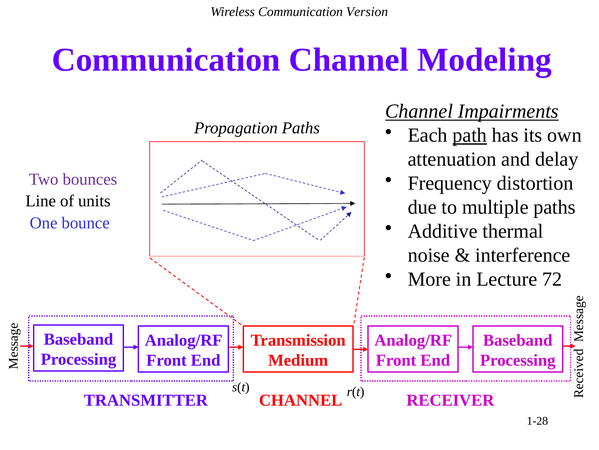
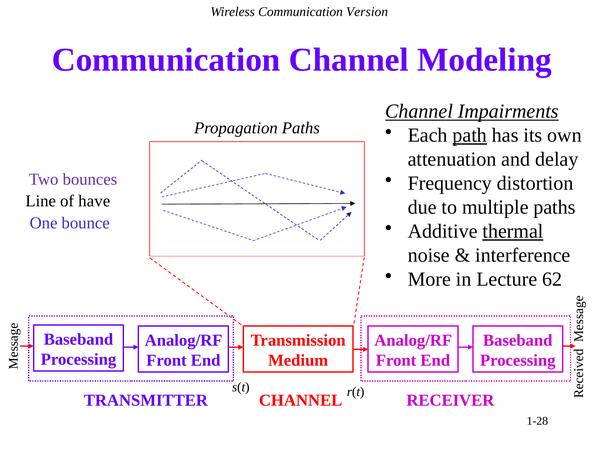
units: units -> have (94, 201)
thermal underline: none -> present (513, 231)
72: 72 -> 62 (552, 279)
